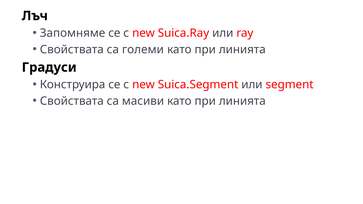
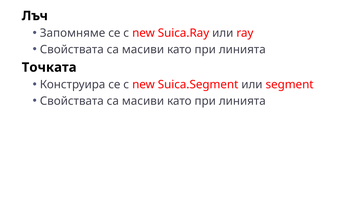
големи: големи -> масиви (143, 49)
Градуси: Градуси -> Точката (49, 67)
